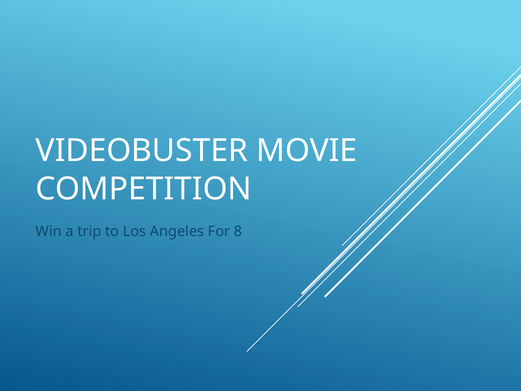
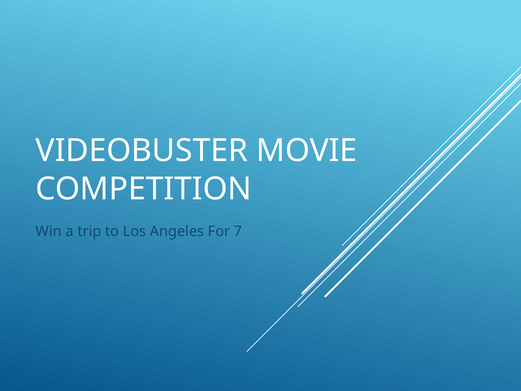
8: 8 -> 7 (238, 231)
